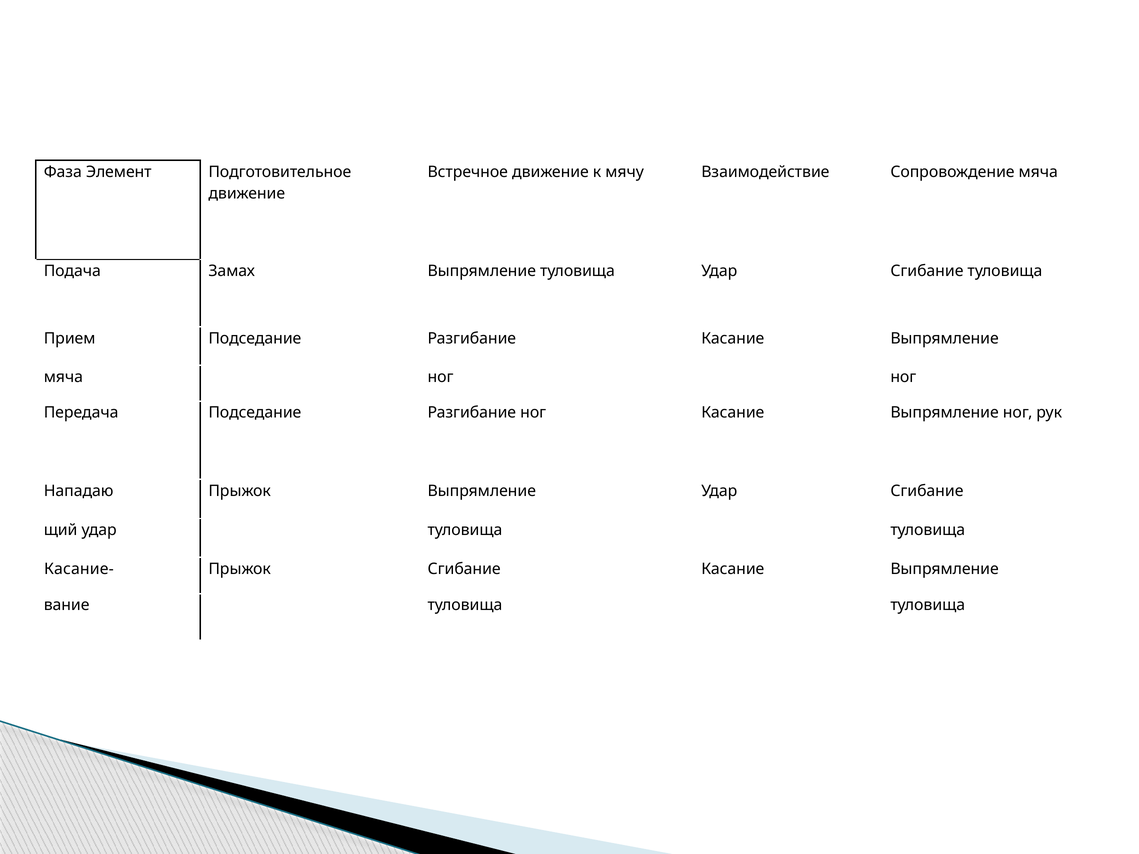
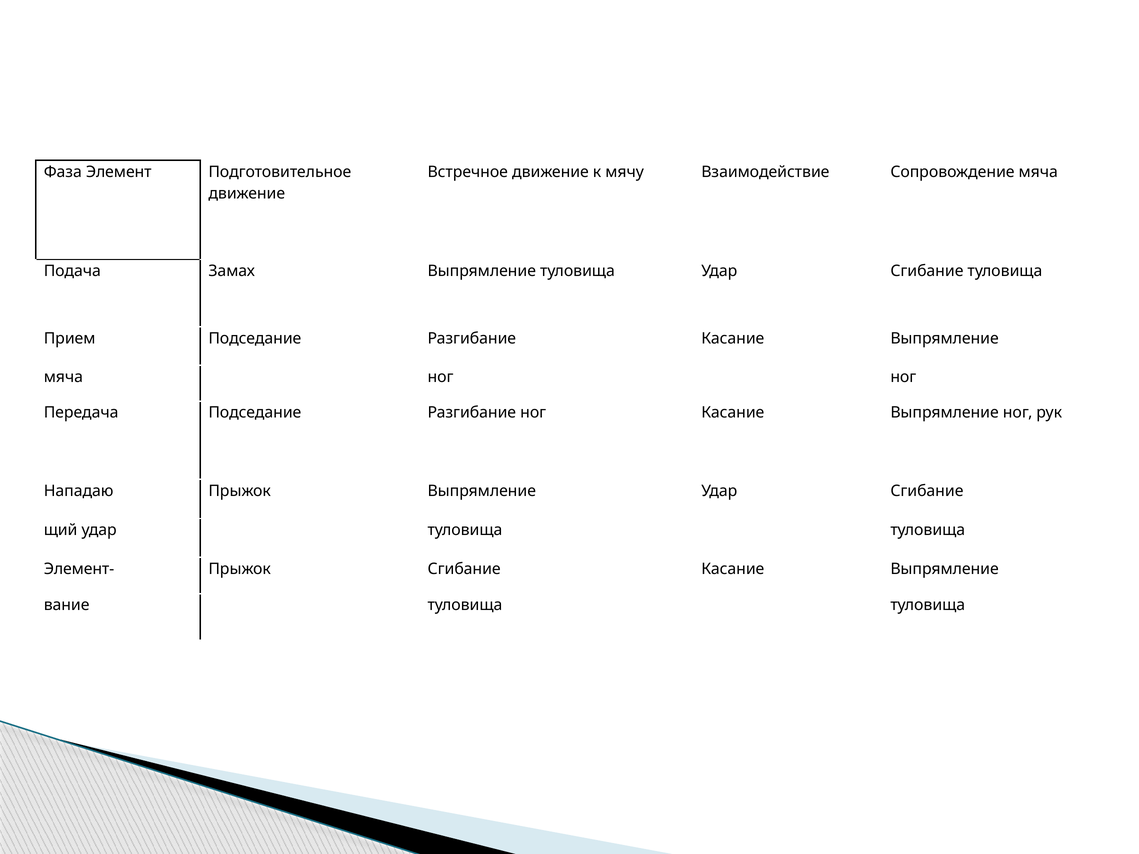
Касание-: Касание- -> Элемент- (79, 569)
